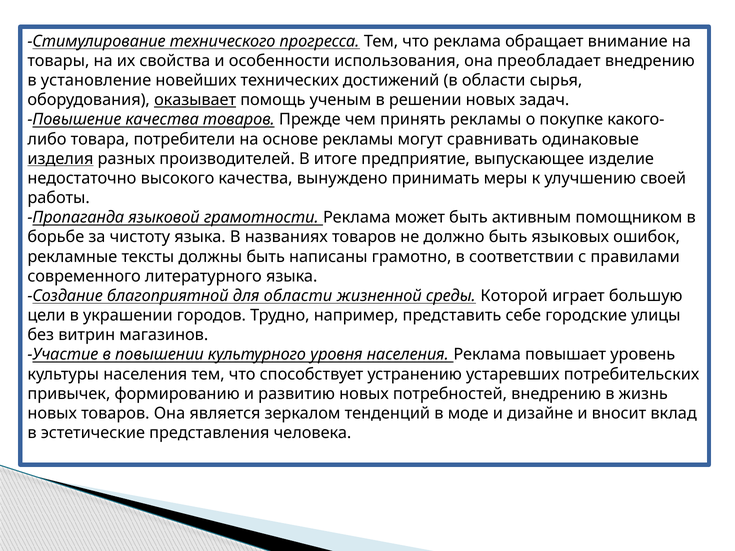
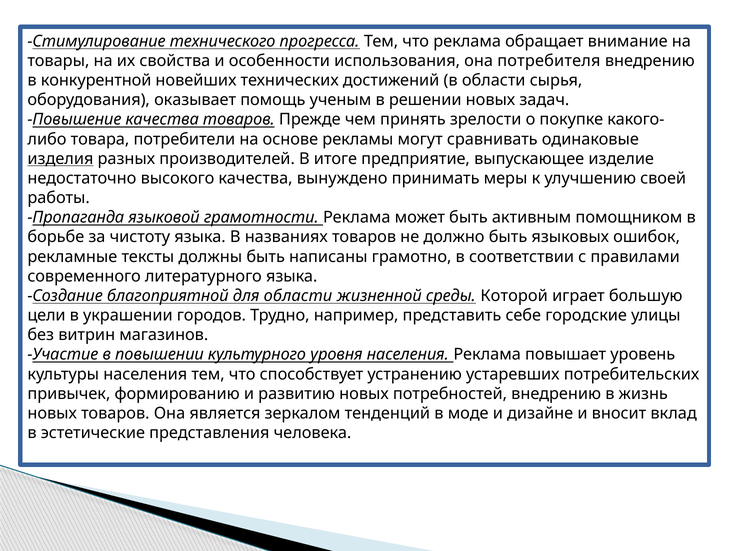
преобладает: преобладает -> потребителя (549, 61)
установление: установление -> конкурентной (96, 80)
оказывает underline: present -> none (195, 100)
принять рекламы: рекламы -> зрелости (486, 120)
